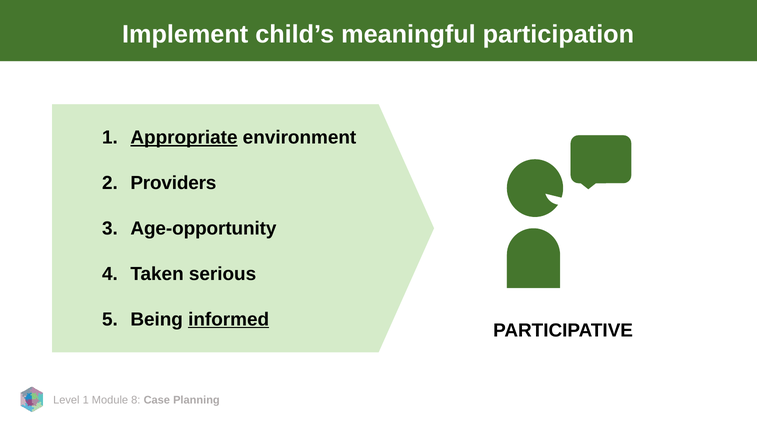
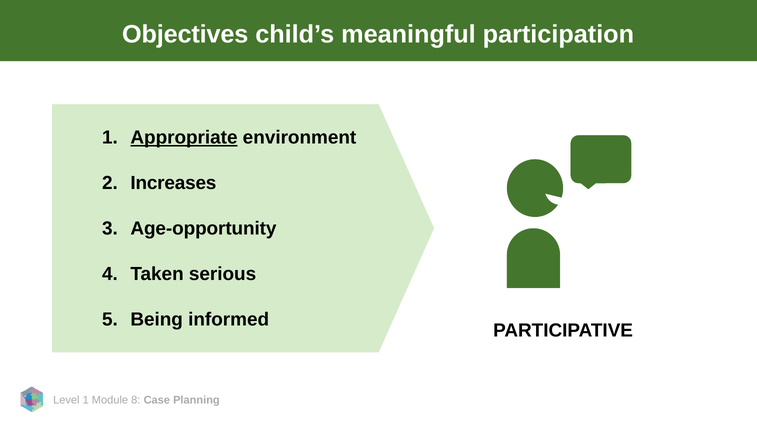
Implement: Implement -> Objectives (185, 34)
Providers: Providers -> Increases (173, 183)
informed underline: present -> none (229, 319)
